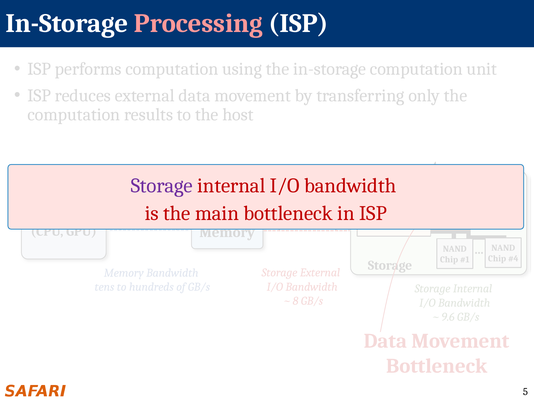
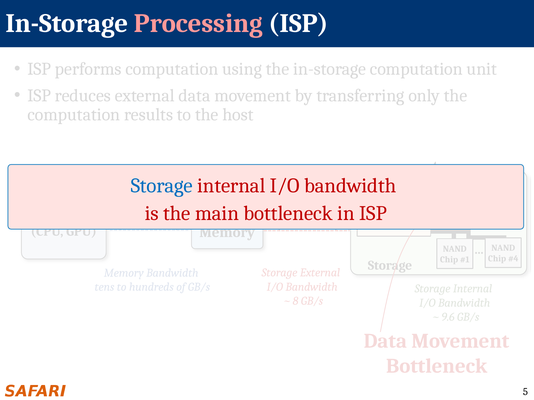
Storage colour: purple -> blue (162, 186)
